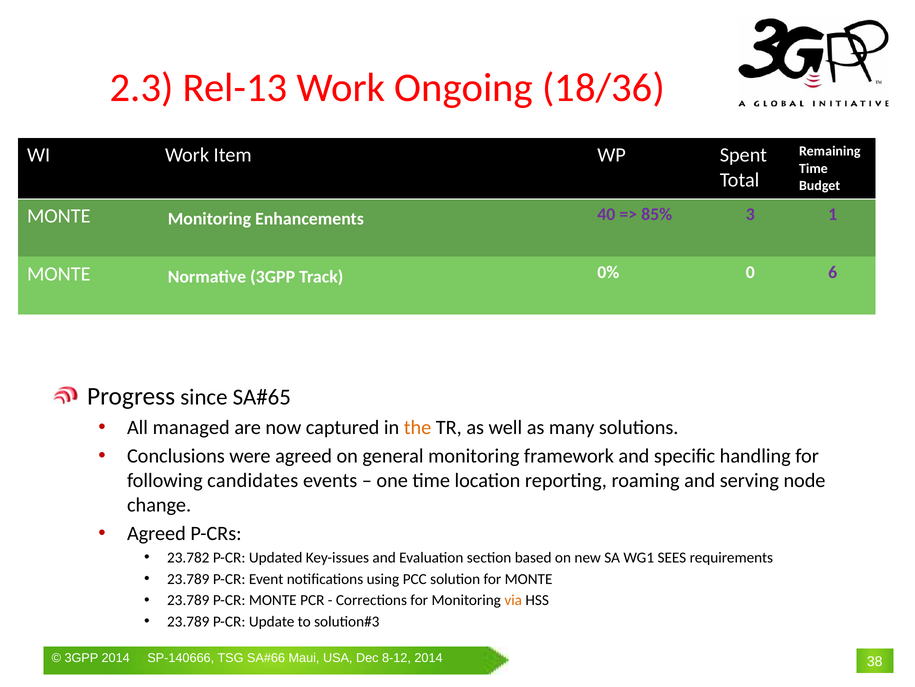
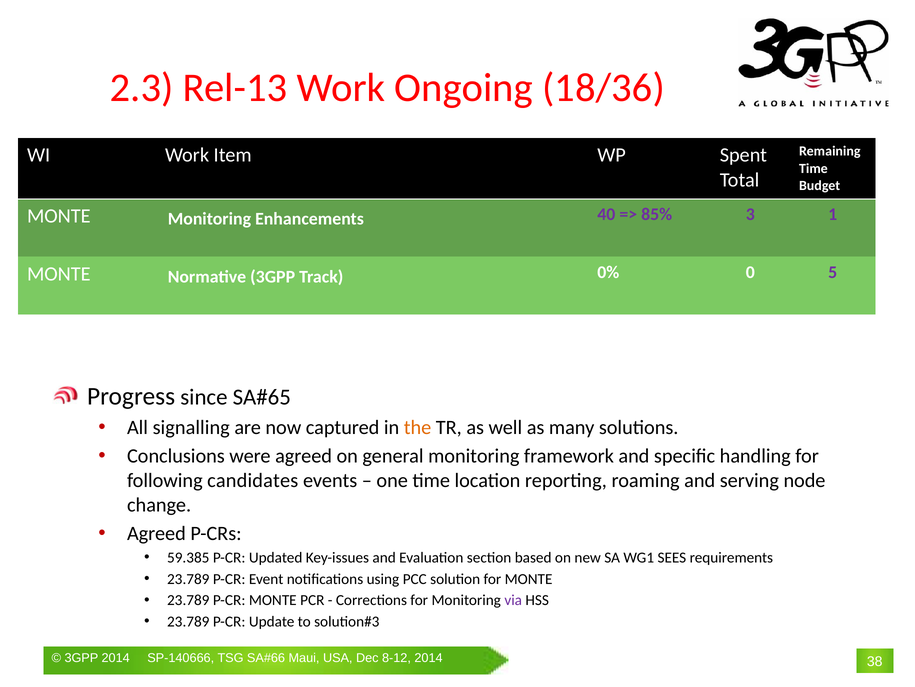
6: 6 -> 5 (833, 272)
managed: managed -> signalling (191, 427)
23.782: 23.782 -> 59.385 (188, 557)
via colour: orange -> purple (513, 600)
